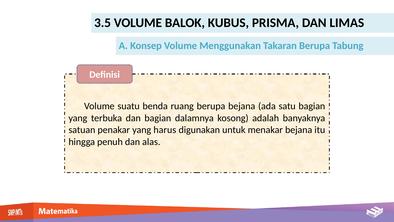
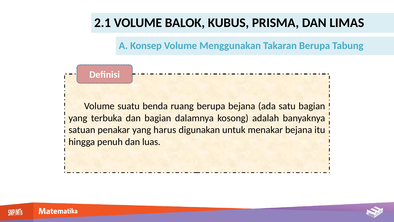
3.5: 3.5 -> 2.1 (103, 23)
alas: alas -> luas (151, 142)
